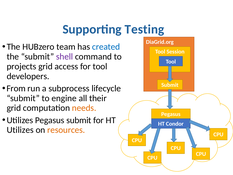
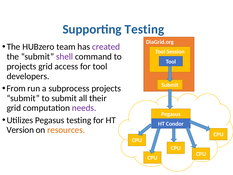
created colour: blue -> purple (106, 47)
subprocess lifecycle: lifecycle -> projects (106, 88)
to engine: engine -> submit (64, 98)
needs colour: orange -> purple (84, 108)
Pegasus submit: submit -> testing (79, 120)
Utilizes: Utilizes -> Version (20, 130)
